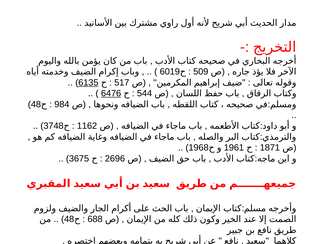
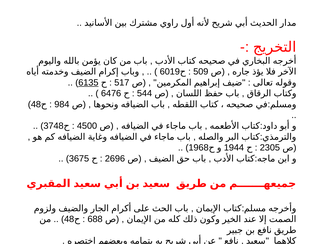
6476 underline: present -> none (111, 93)
1162: 1162 -> 4500 (87, 126)
1961: 1961 -> 1944 (234, 148)
1871: 1871 -> 2305 (270, 148)
